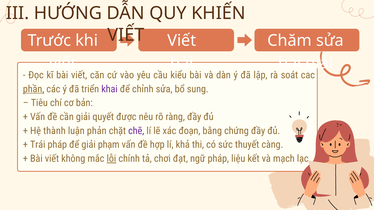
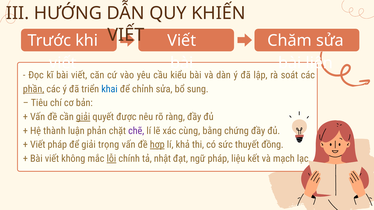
giải: giải -> liên (319, 63)
khai colour: purple -> blue (109, 89)
giải underline: none -> present (83, 117)
đoạn: đoạn -> cùng (189, 131)
Trái: Trái -> Viết (38, 145)
phạm: phạm -> trọng (109, 145)
hợp underline: none -> present (157, 145)
càng: càng -> đồng (272, 145)
chơi: chơi -> nhật (162, 159)
